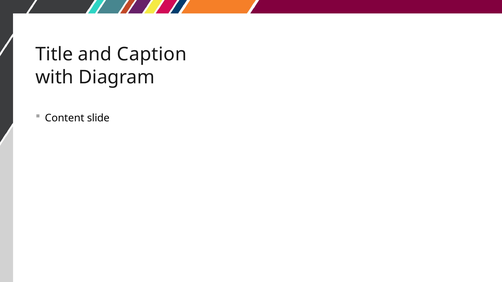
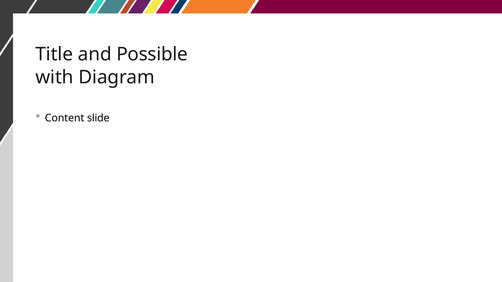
Caption: Caption -> Possible (152, 54)
